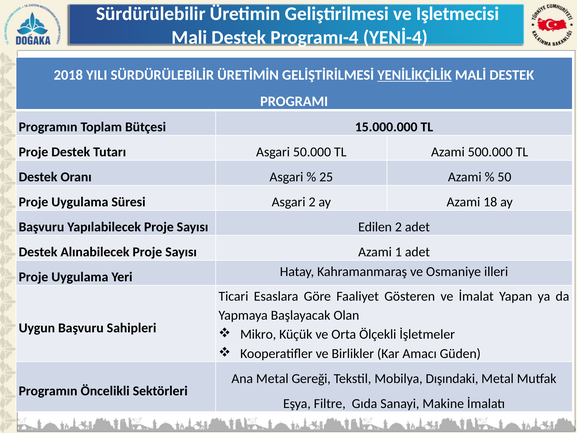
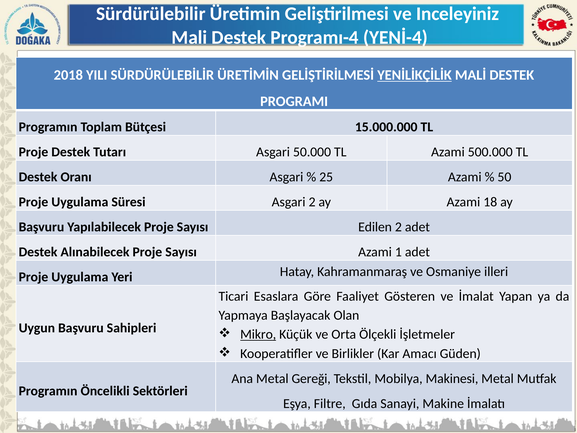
Işletmecisi: Işletmecisi -> Inceleyiniz (458, 14)
Mikro underline: none -> present (258, 334)
Dışındaki: Dışındaki -> Makinesi (452, 378)
